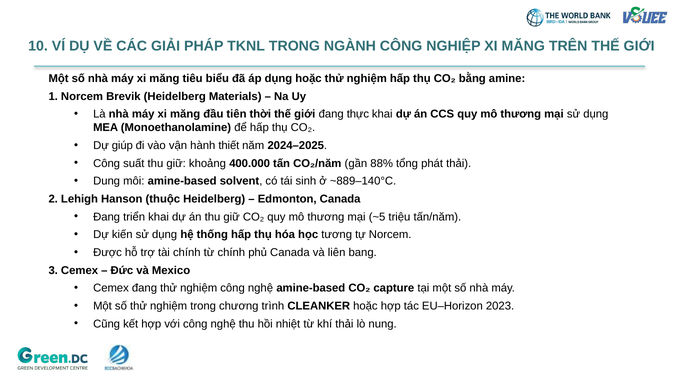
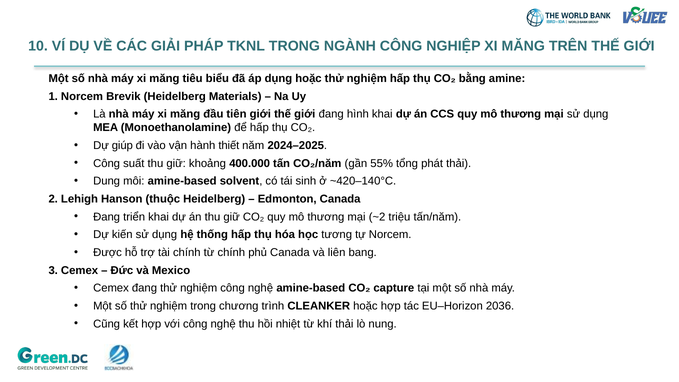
tiên thời: thời -> giới (260, 114)
thực: thực -> hình (358, 114)
88%: 88% -> 55% (382, 163)
~889–140°C: ~889–140°C -> ~420–140°C (363, 181)
~5: ~5 -> ~2 (377, 217)
2023: 2023 -> 2036 (500, 306)
